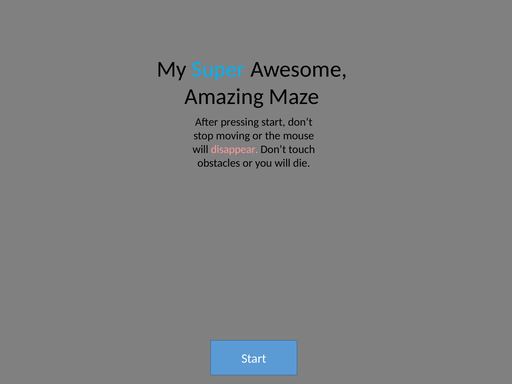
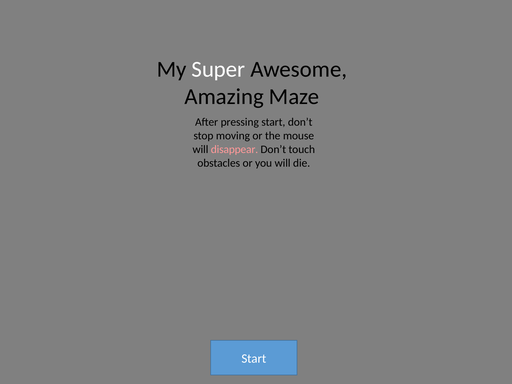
Super colour: light blue -> white (218, 69)
